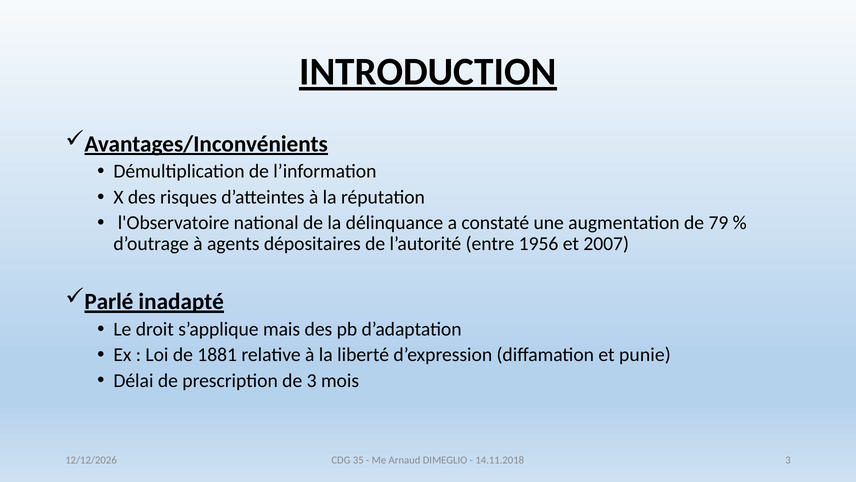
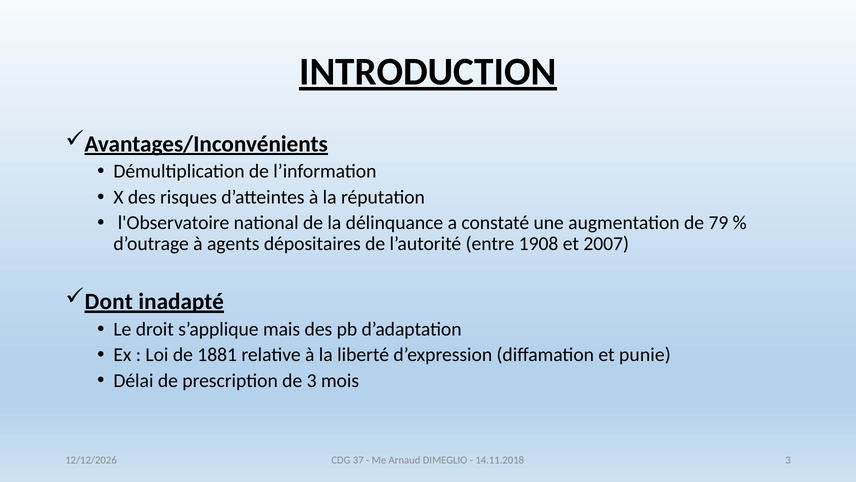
1956: 1956 -> 1908 (539, 244)
Parlé: Parlé -> Dont (109, 301)
35: 35 -> 37 (358, 460)
